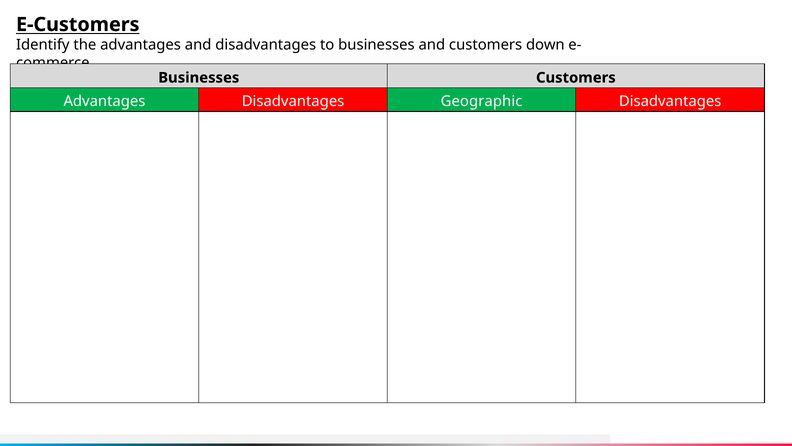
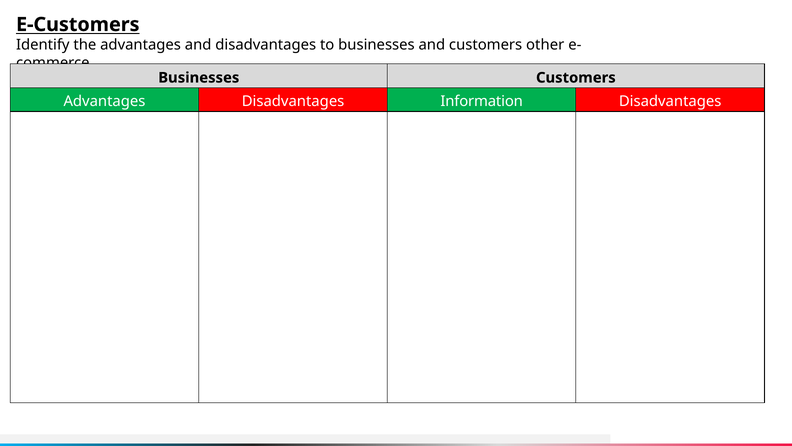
down: down -> other (545, 45)
Geographic: Geographic -> Information (482, 101)
